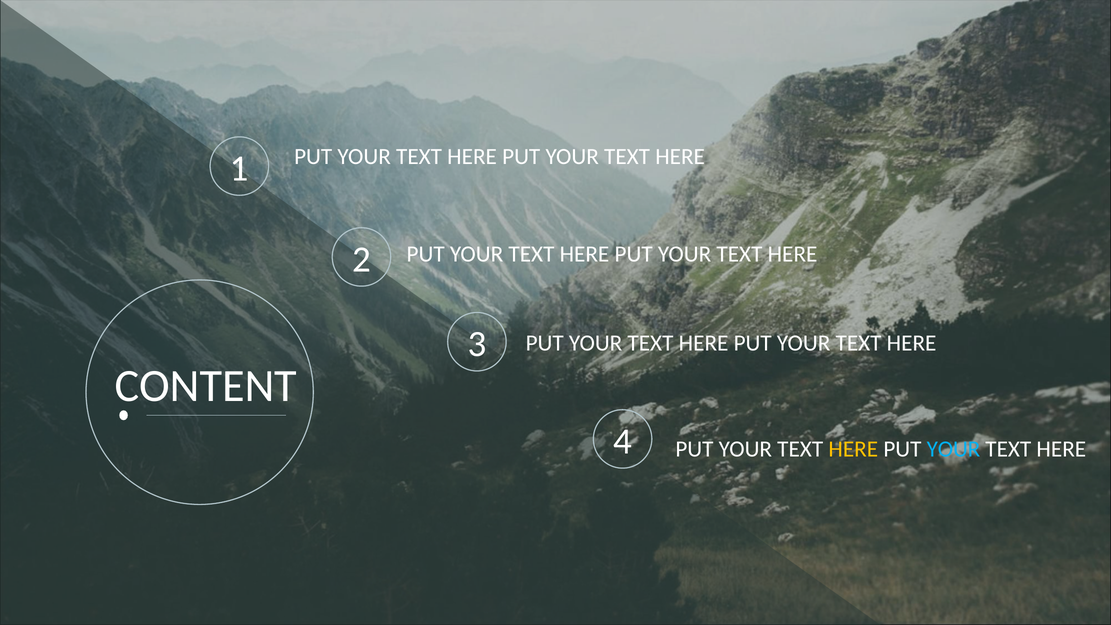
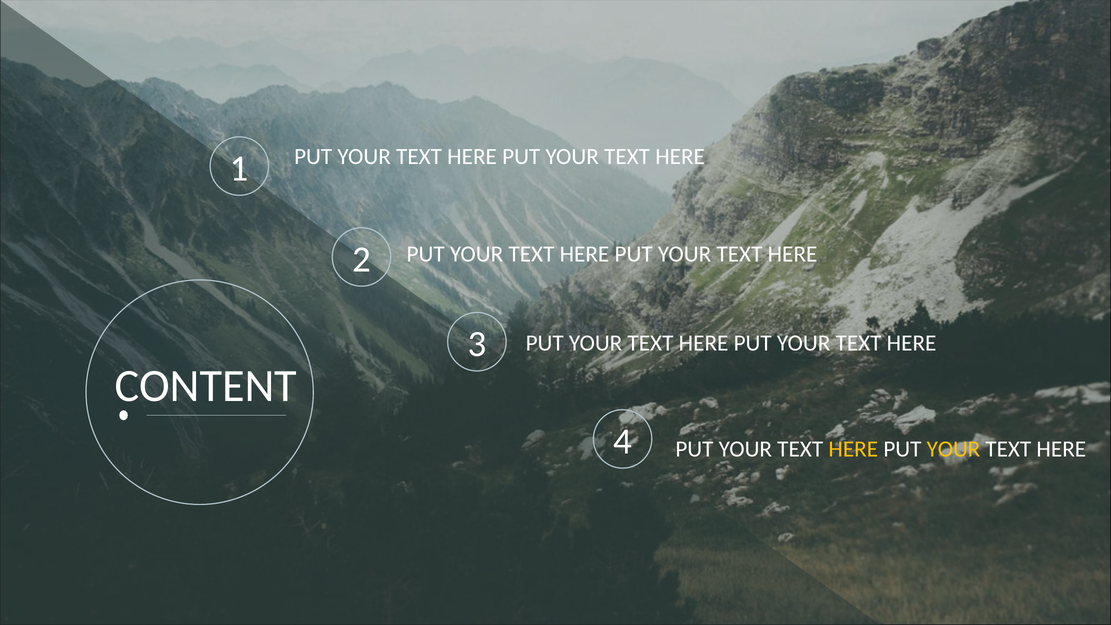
YOUR colour: light blue -> yellow (953, 449)
